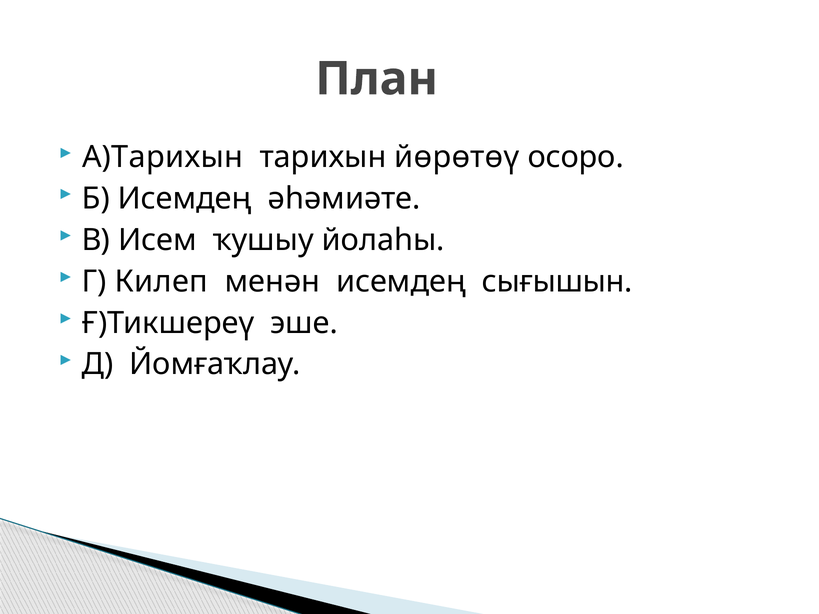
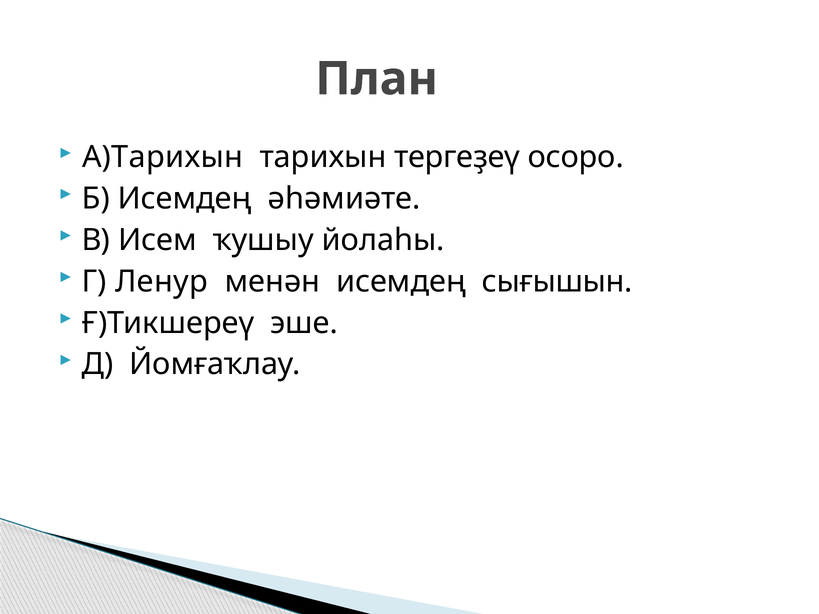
йөрөтөү: йөрөтөү -> тергеҙеү (457, 157)
Килеп: Килеп -> Ленур (162, 282)
